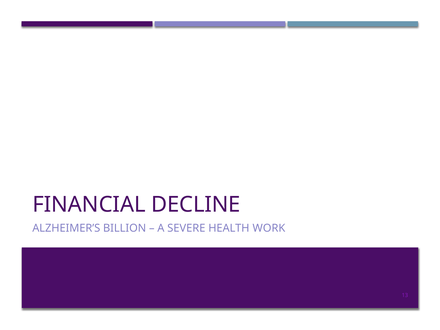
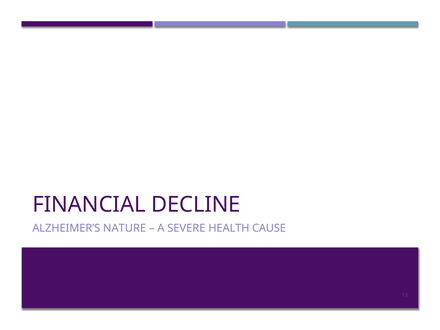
BILLION: BILLION -> NATURE (125, 228)
WORK: WORK -> CAUSE (269, 228)
